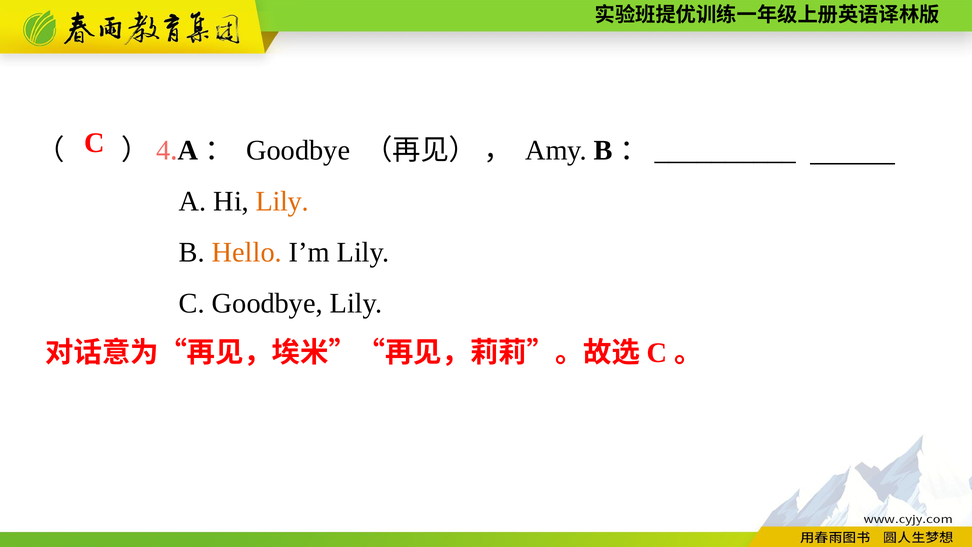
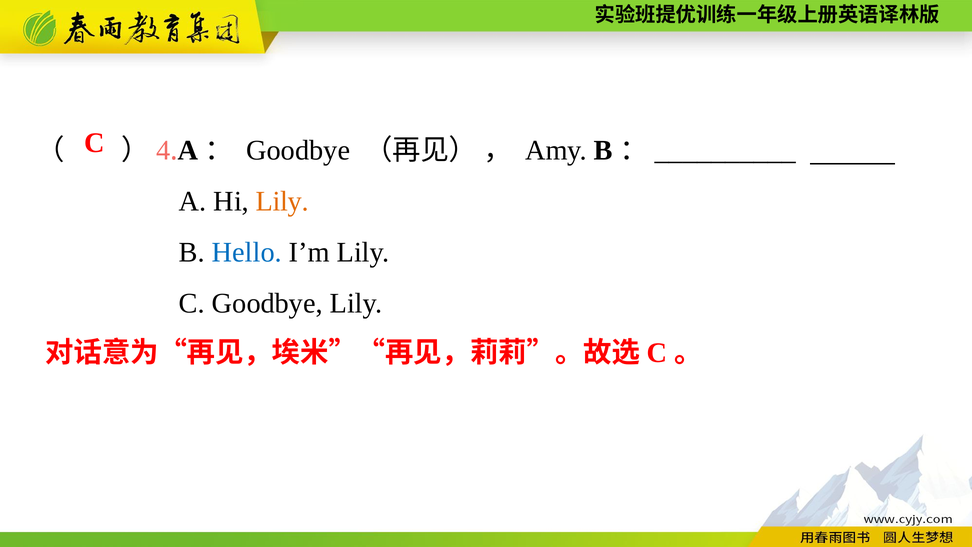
Hello colour: orange -> blue (247, 252)
